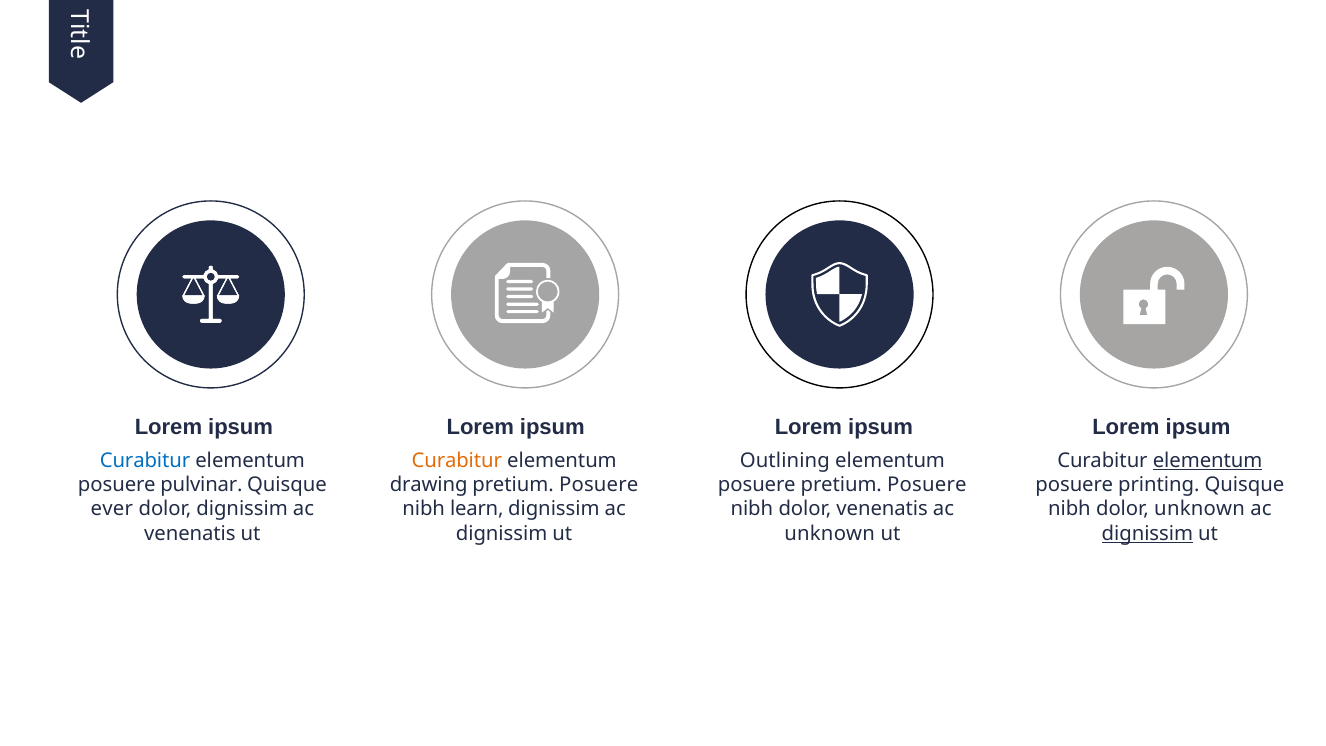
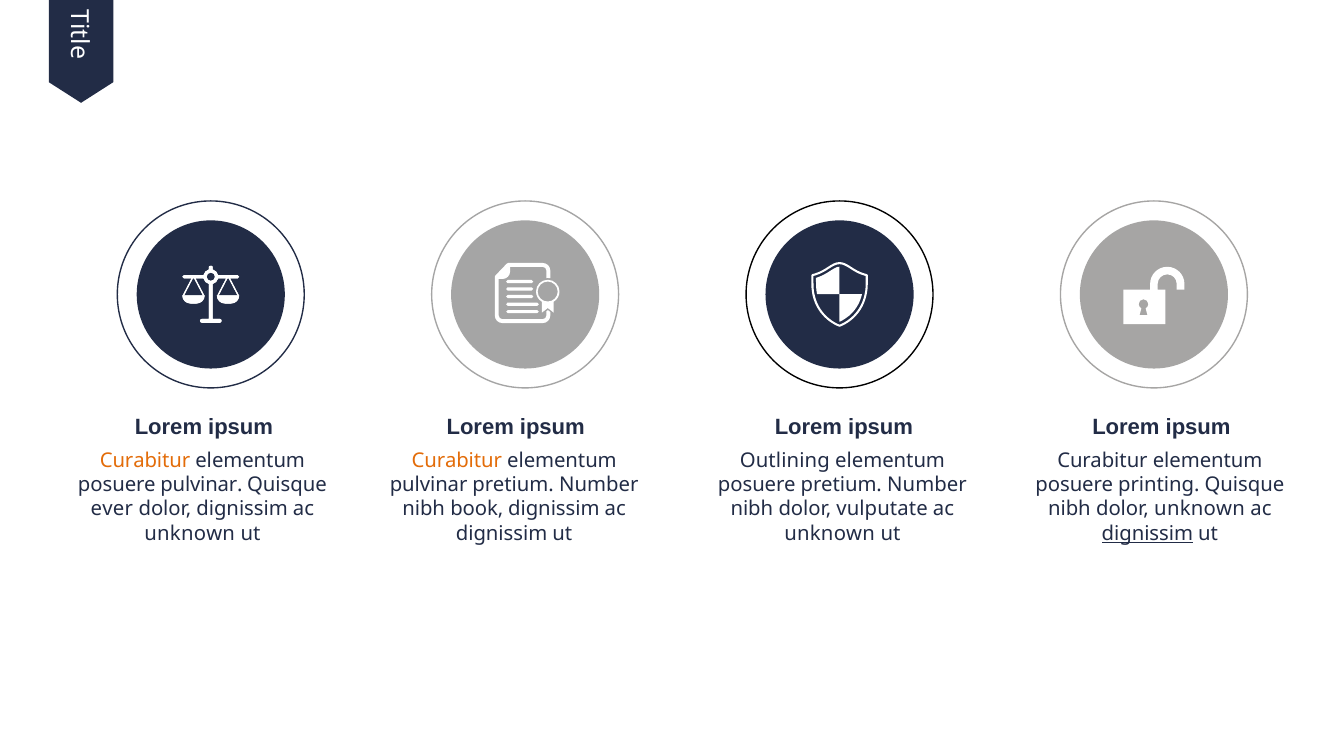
Curabitur colour: blue -> orange (145, 460)
elementum underline: present -> none (1208, 460)
drawing: drawing -> pulvinar (429, 485)
Posuere: Posuere -> Number (599, 485)
posuere pretium Posuere: Posuere -> Number (927, 485)
learn: learn -> book (477, 509)
dolor venenatis: venenatis -> vulputate (882, 509)
venenatis: venenatis -> unknown (190, 533)
